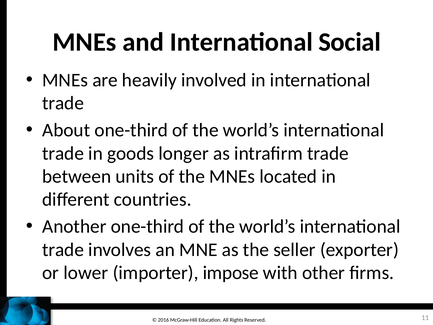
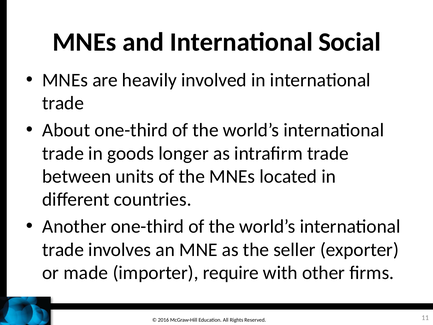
lower: lower -> made (86, 273)
impose: impose -> require (231, 273)
